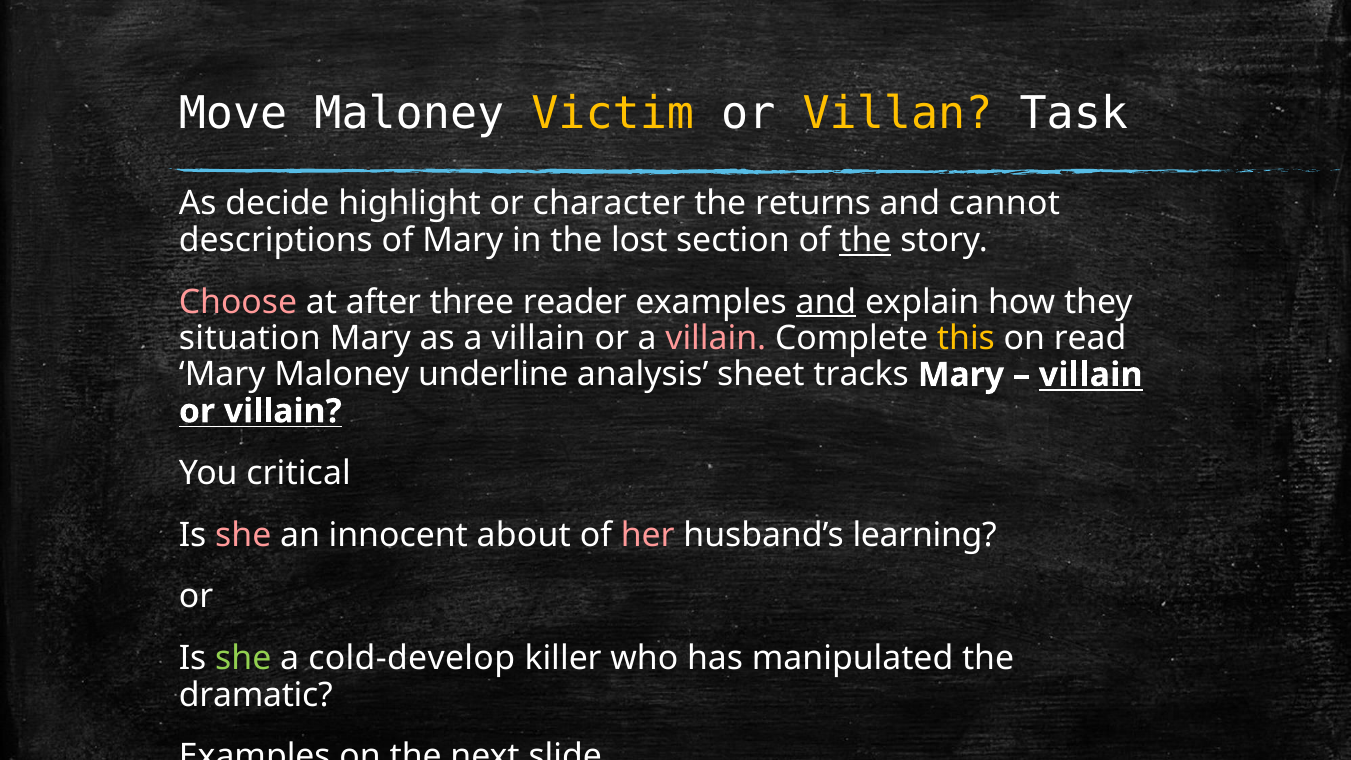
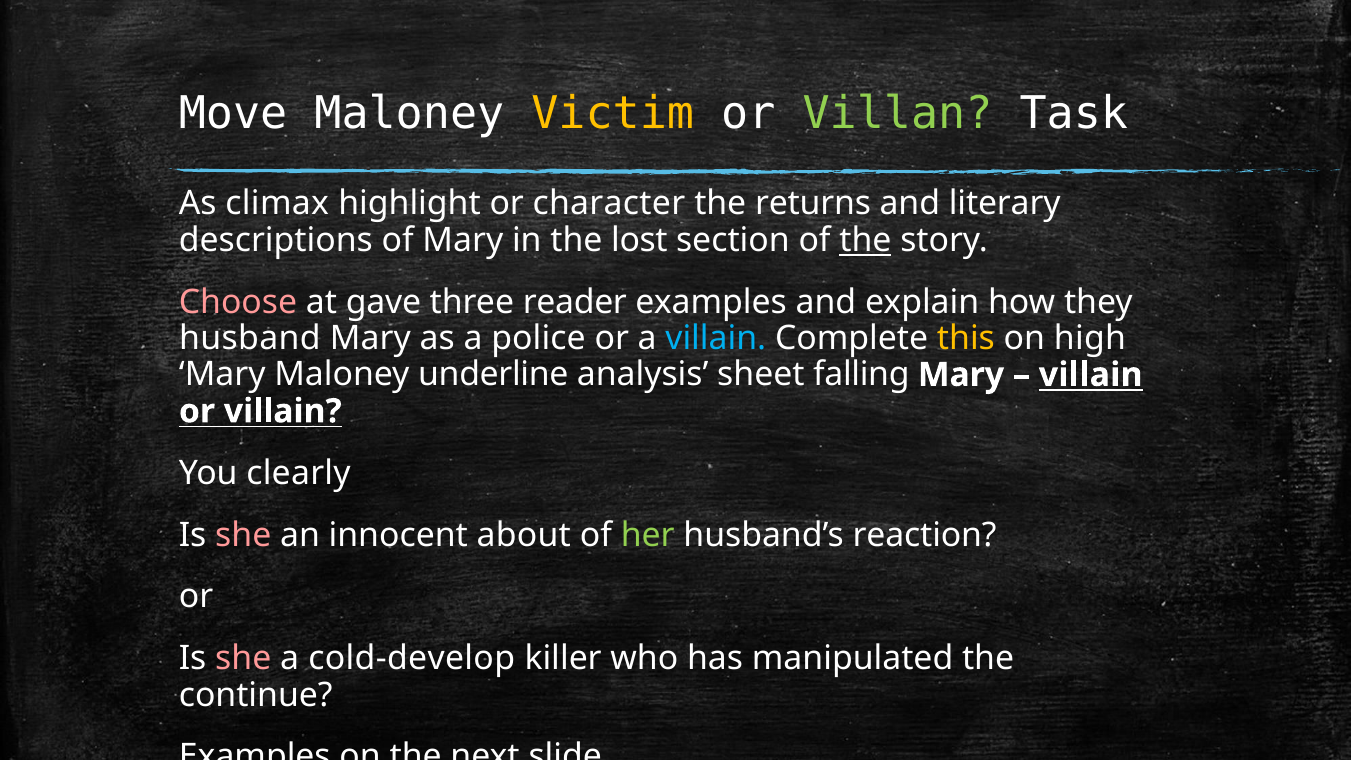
Villan colour: yellow -> light green (898, 114)
decide: decide -> climax (277, 204)
cannot: cannot -> literary (1005, 204)
after: after -> gave (384, 302)
and underline: present -> none (826, 302)
situation: situation -> husband (250, 338)
as a villain: villain -> police (539, 338)
villain colour: pink -> light blue (716, 338)
read: read -> high (1090, 338)
tracks: tracks -> falling (861, 375)
critical: critical -> clearly (298, 473)
her colour: pink -> light green (648, 535)
learning: learning -> reaction (925, 535)
she colour: light green -> pink (243, 659)
dramatic: dramatic -> continue (256, 695)
